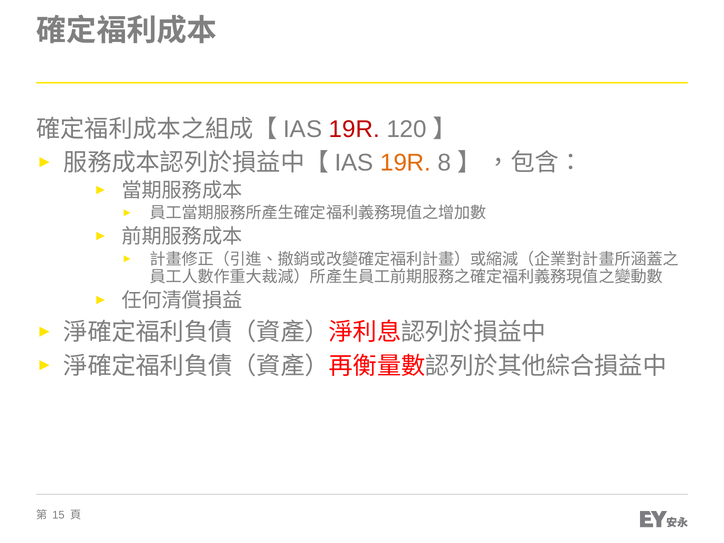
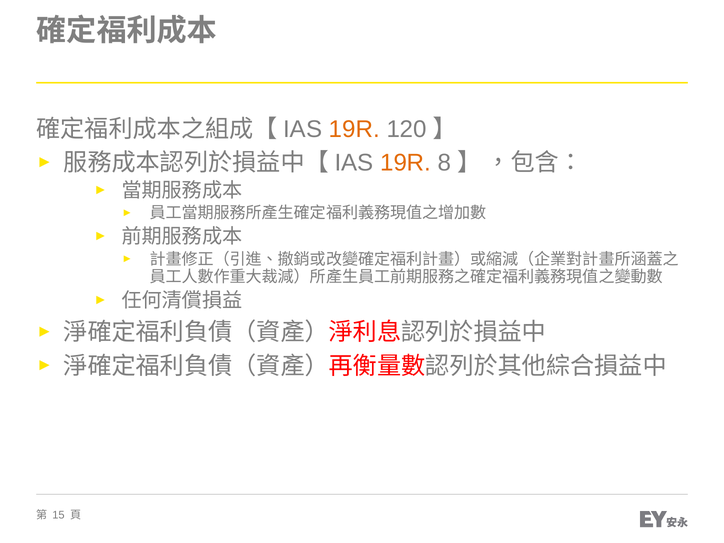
19R colour: red -> orange (354, 129)
